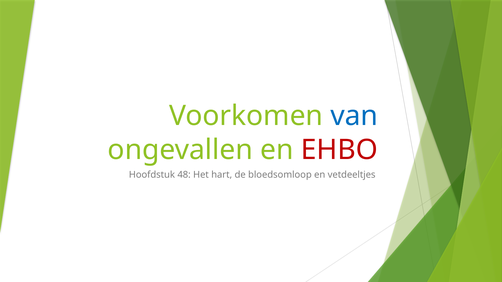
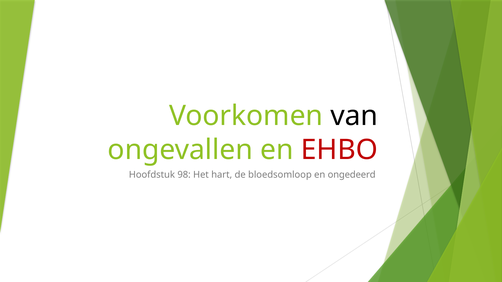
van colour: blue -> black (354, 116)
48: 48 -> 98 (184, 175)
vetdeeltjes: vetdeeltjes -> ongedeerd (352, 175)
